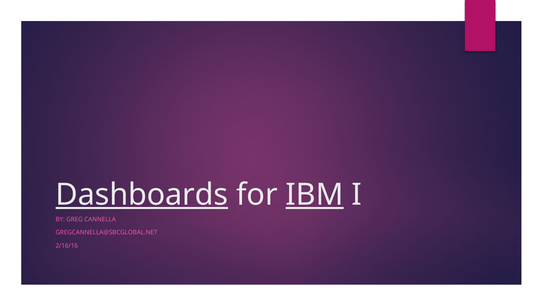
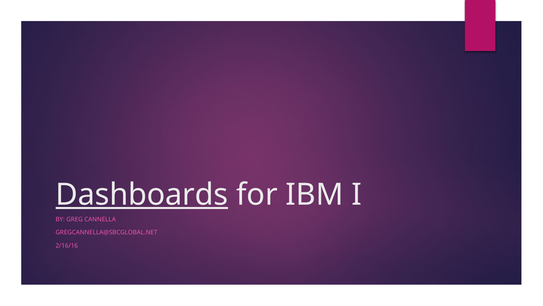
IBM underline: present -> none (315, 195)
